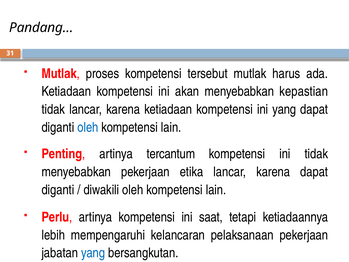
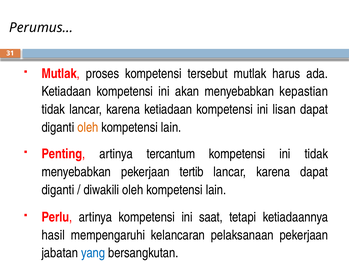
Pandang…: Pandang… -> Perumus… (41, 28)
ini yang: yang -> lisan (284, 109)
oleh colour: blue -> orange (88, 127)
etika: etika -> tertib (192, 172)
lebih: lebih -> hasil (53, 235)
